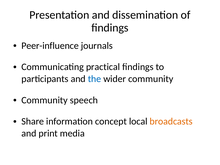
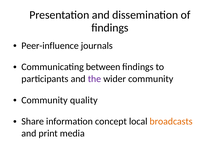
practical: practical -> between (103, 67)
the colour: blue -> purple (94, 79)
speech: speech -> quality (84, 100)
